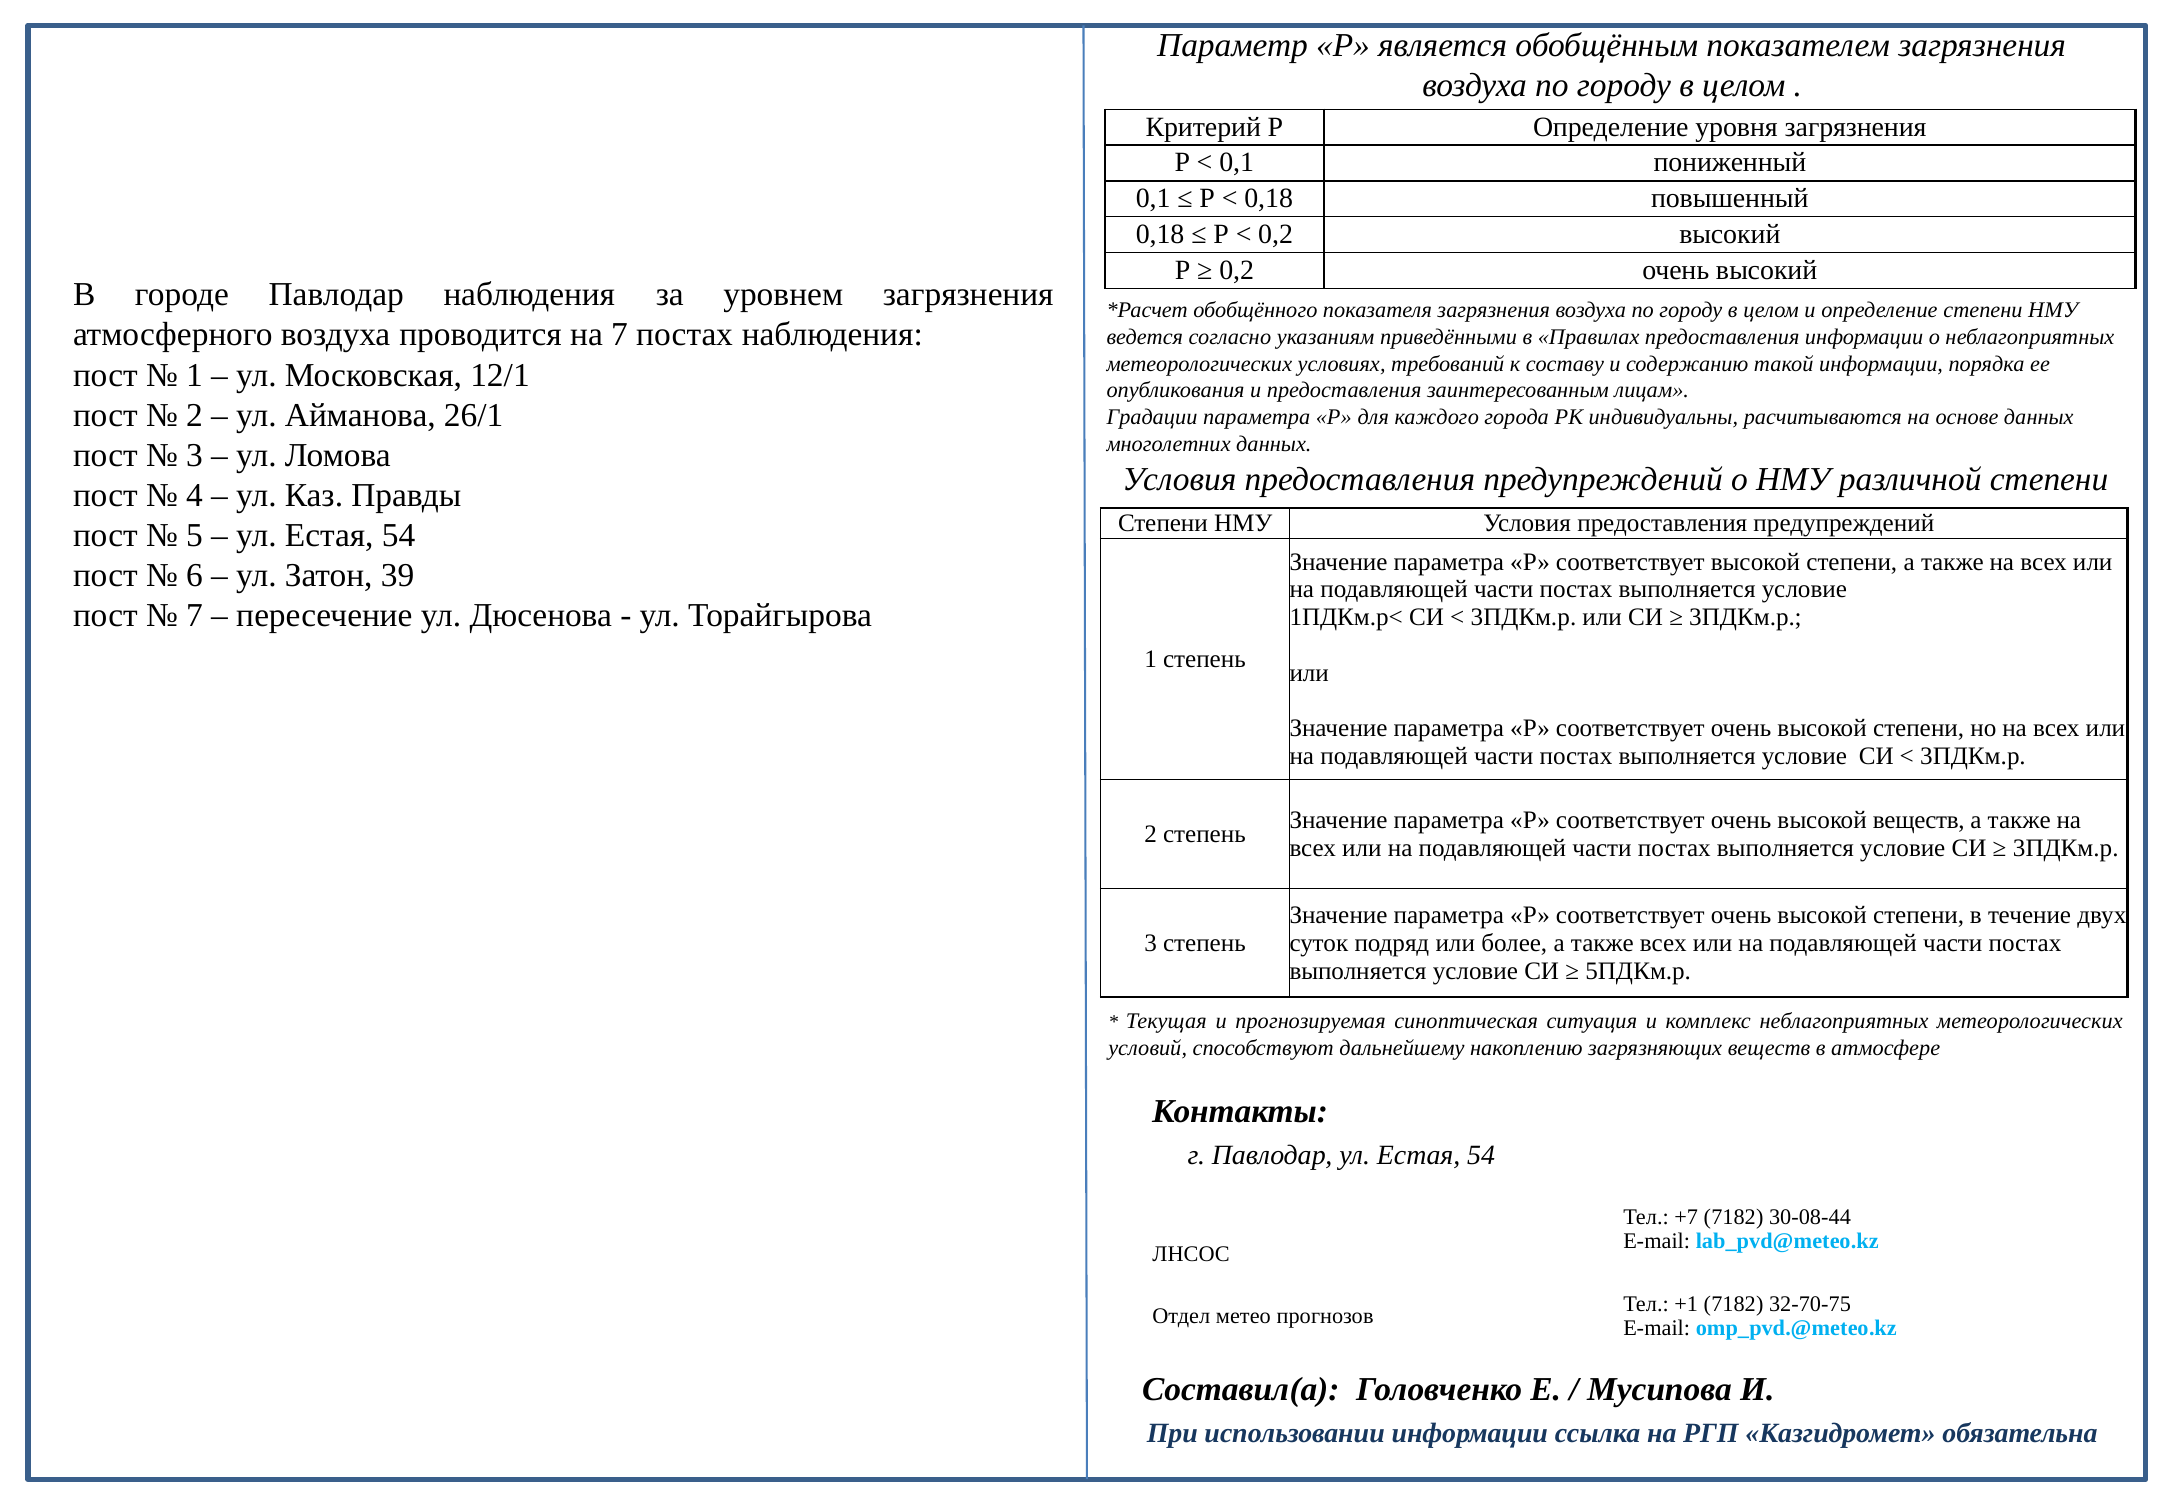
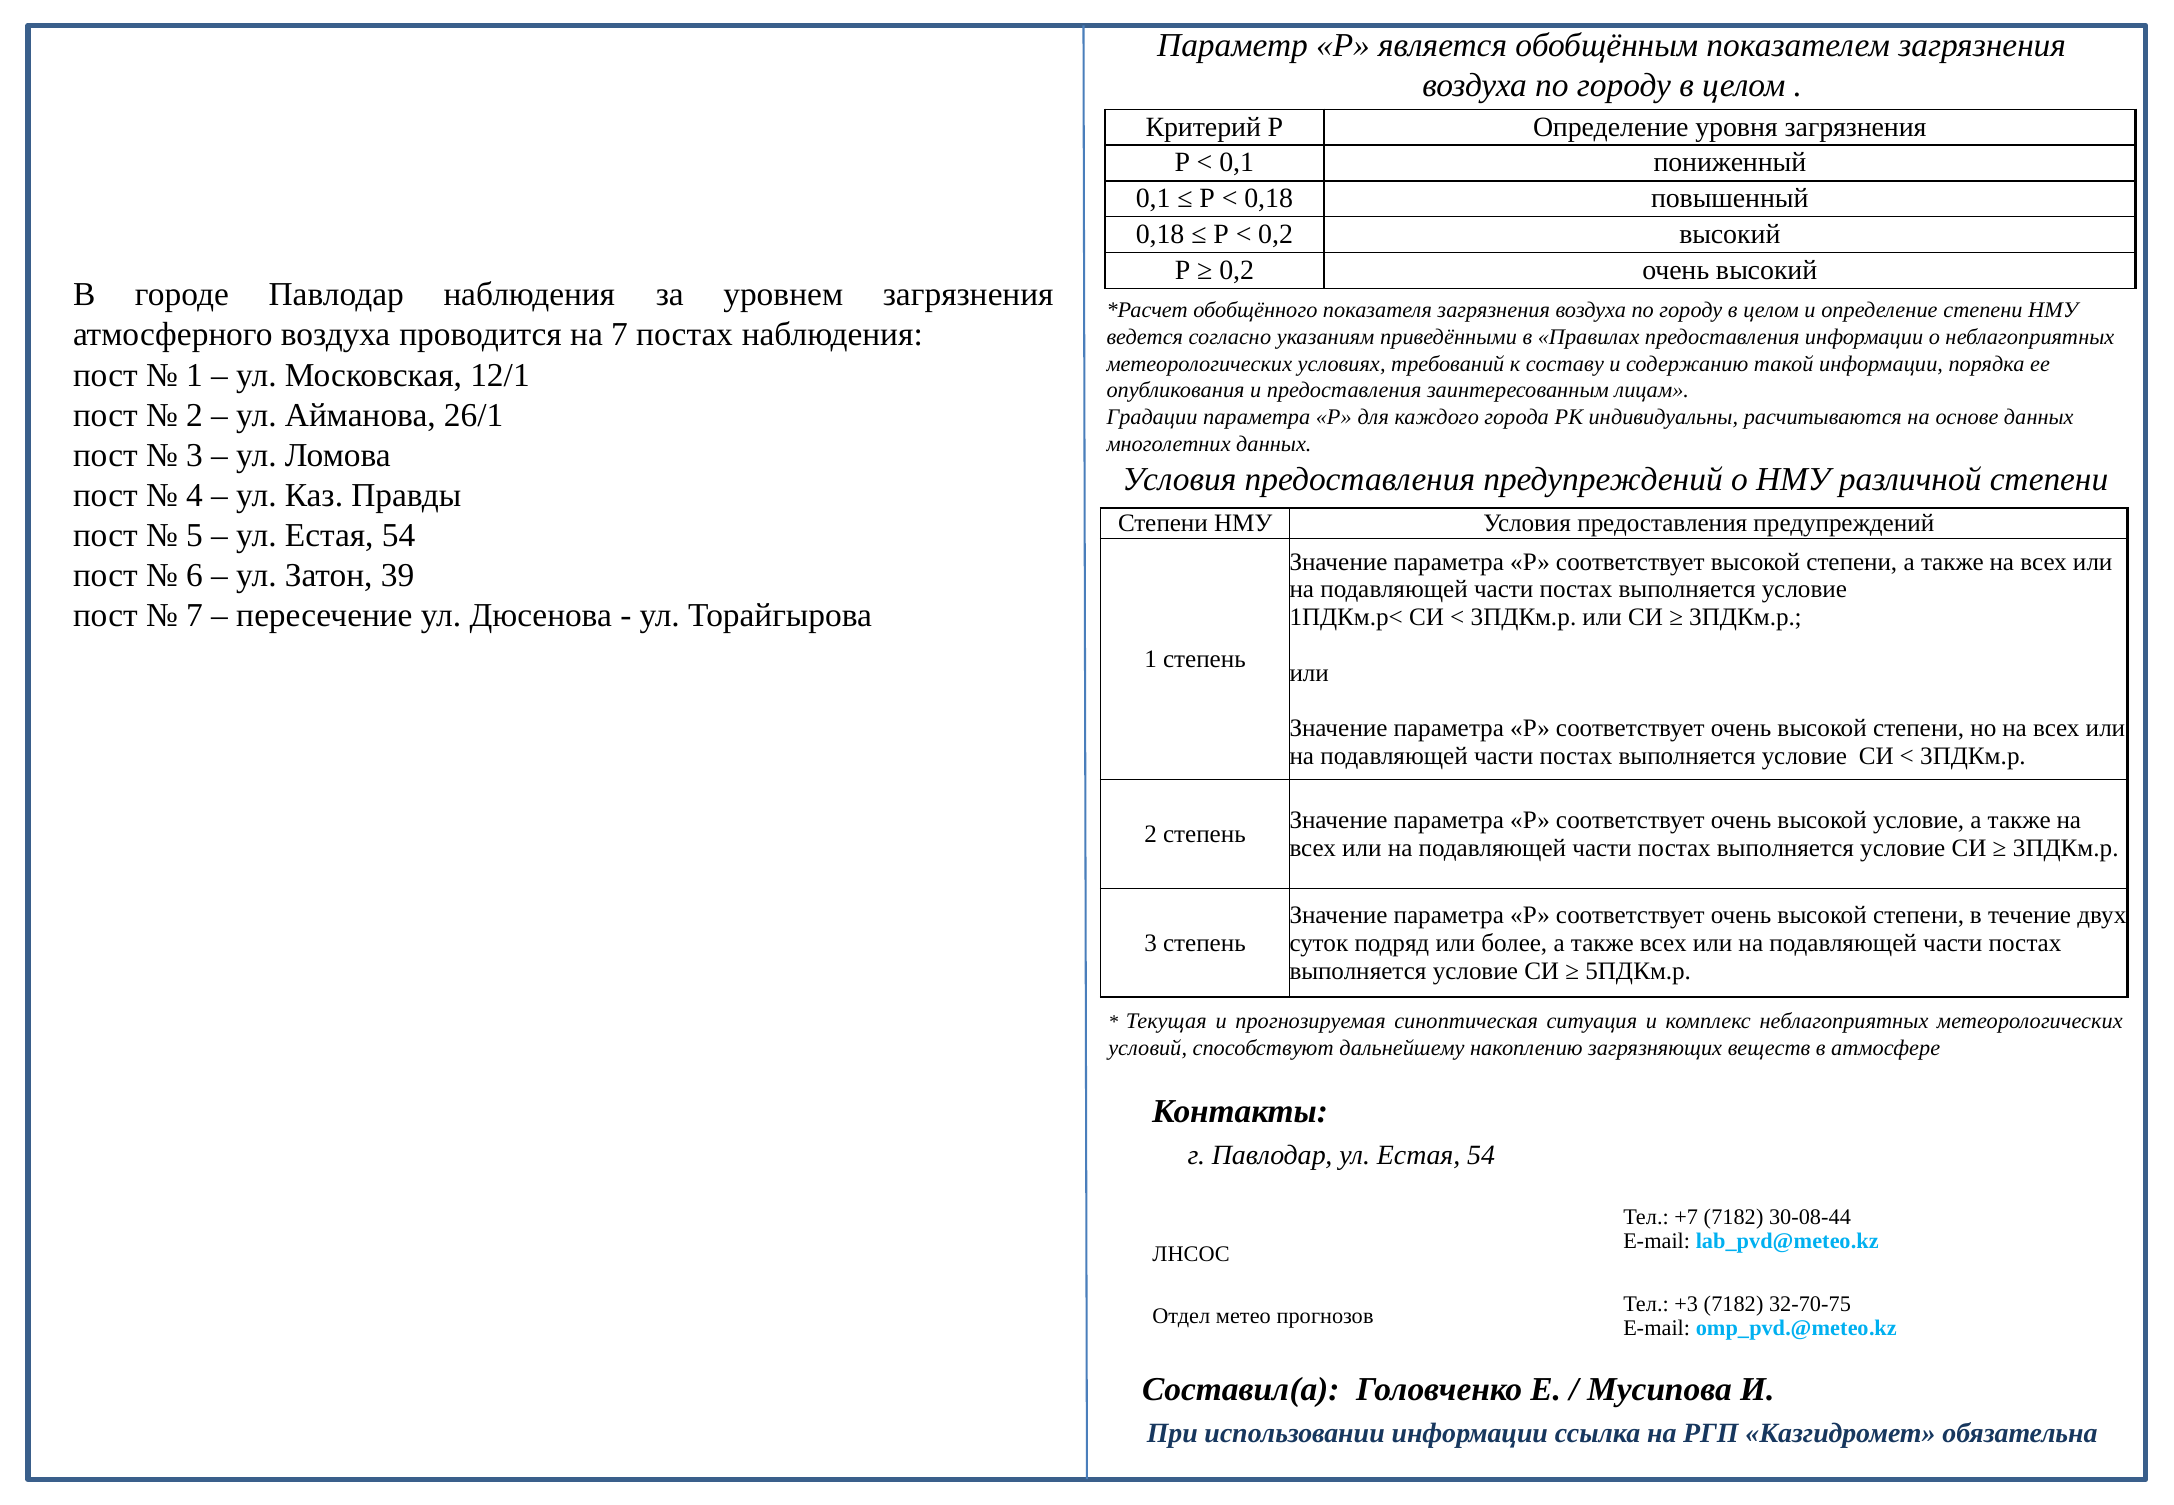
высокой веществ: веществ -> условие (1919, 820)
+1: +1 -> +3 (1686, 1304)
